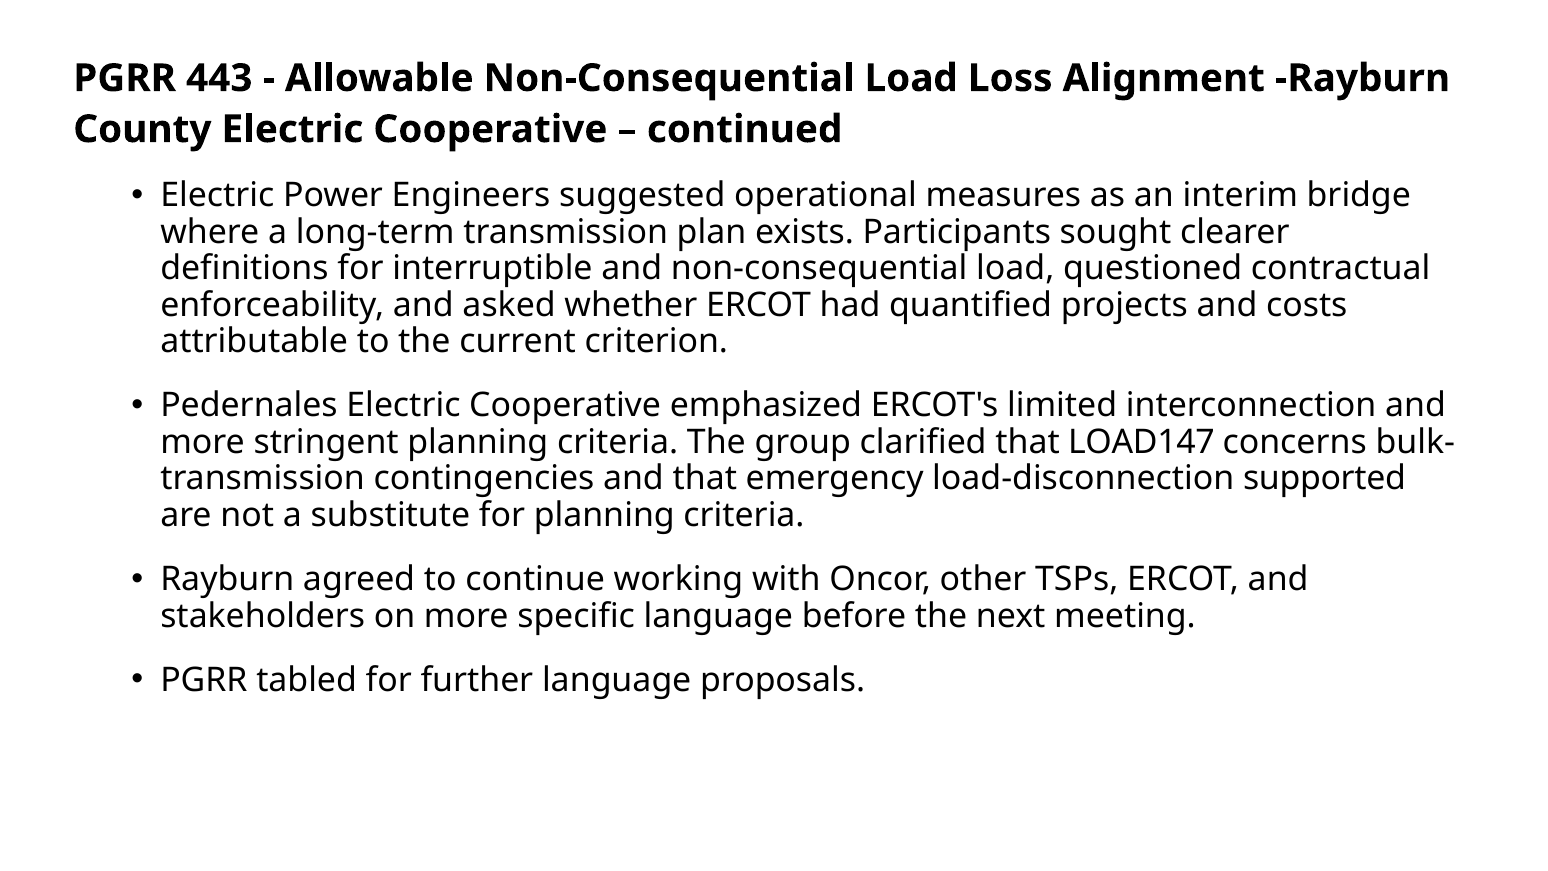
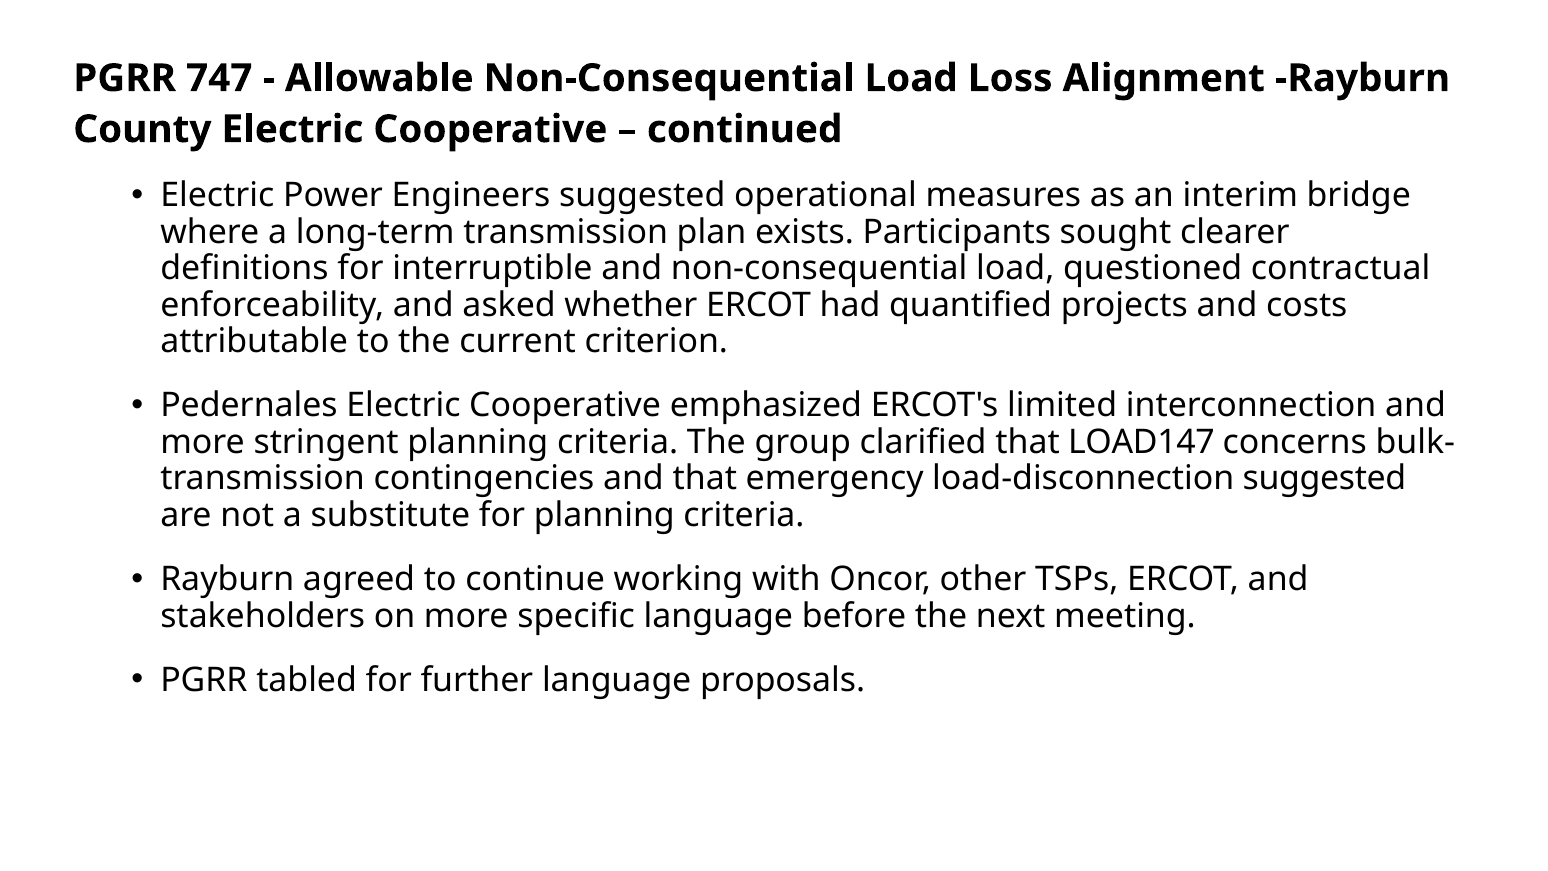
443: 443 -> 747 (219, 78)
load-disconnection supported: supported -> suggested (1324, 479)
